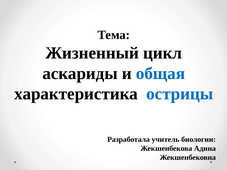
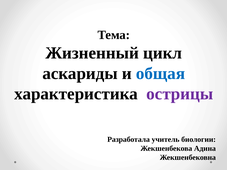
острицы colour: blue -> purple (180, 94)
